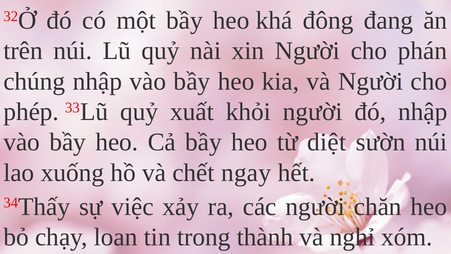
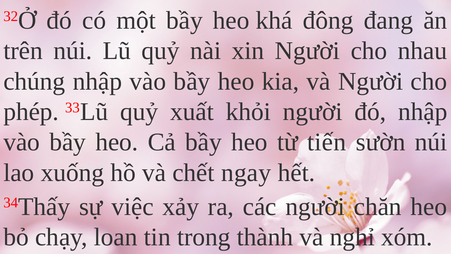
phán: phán -> nhau (423, 51)
diệt: diệt -> tiến (327, 142)
